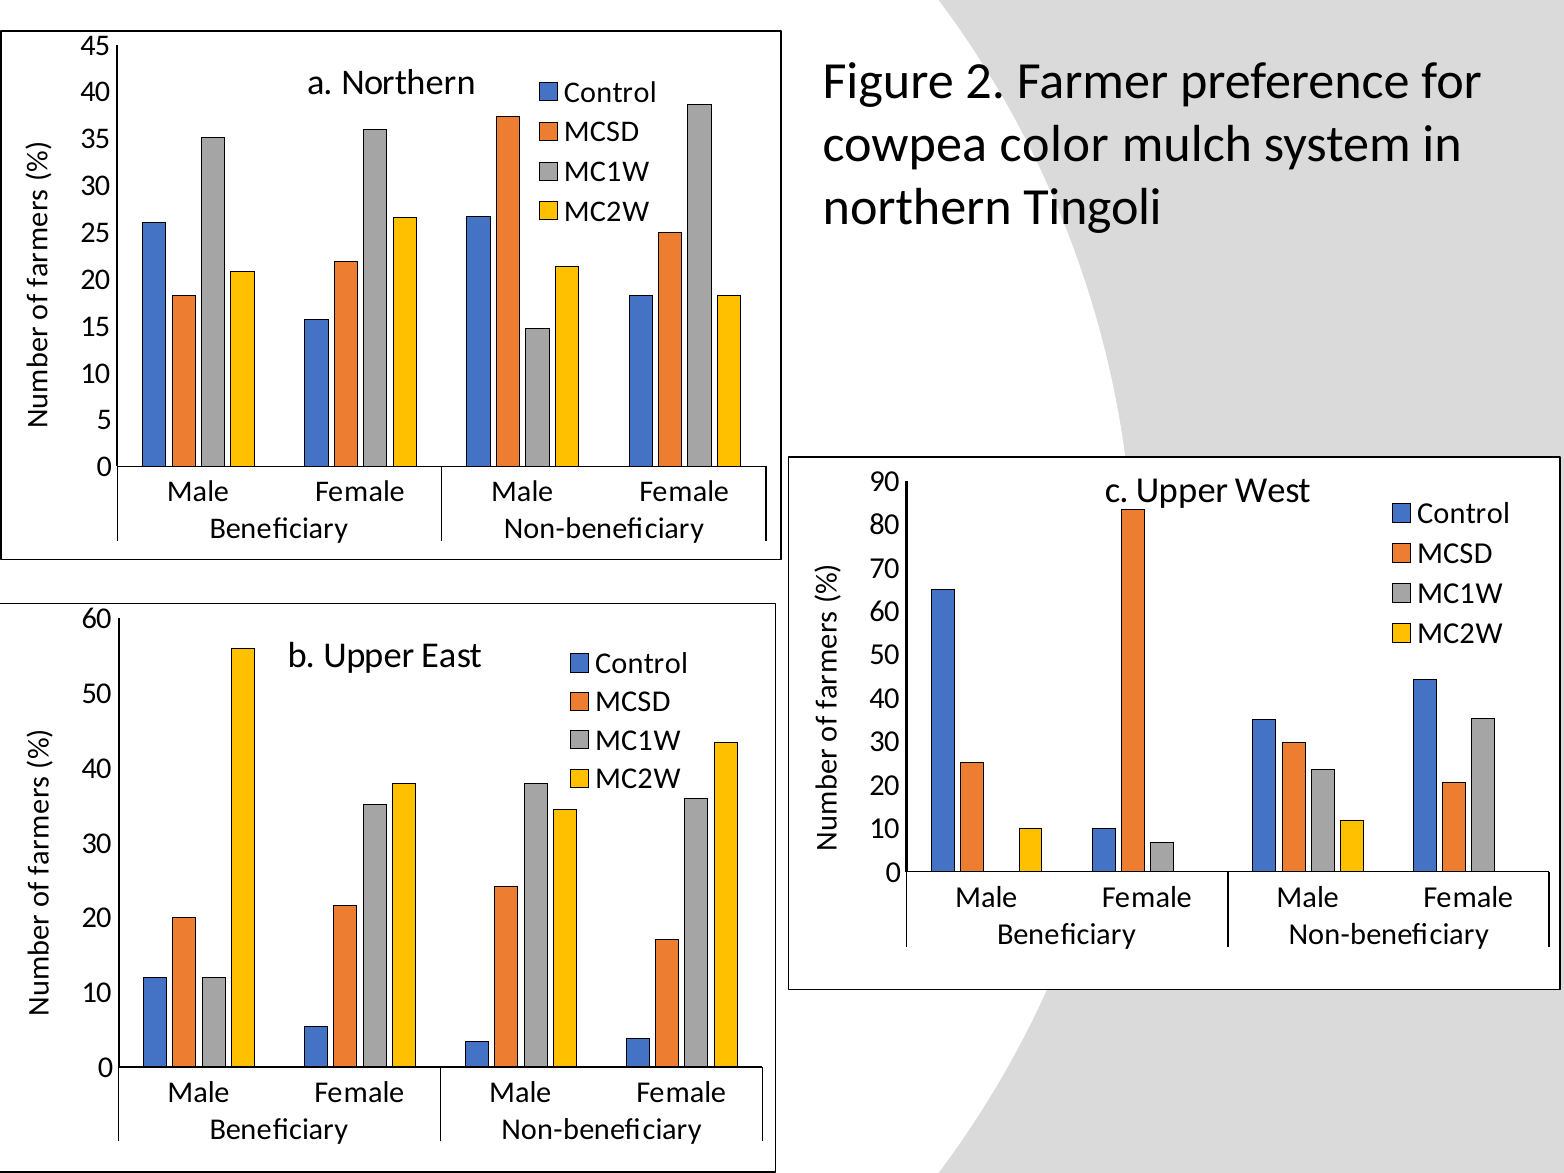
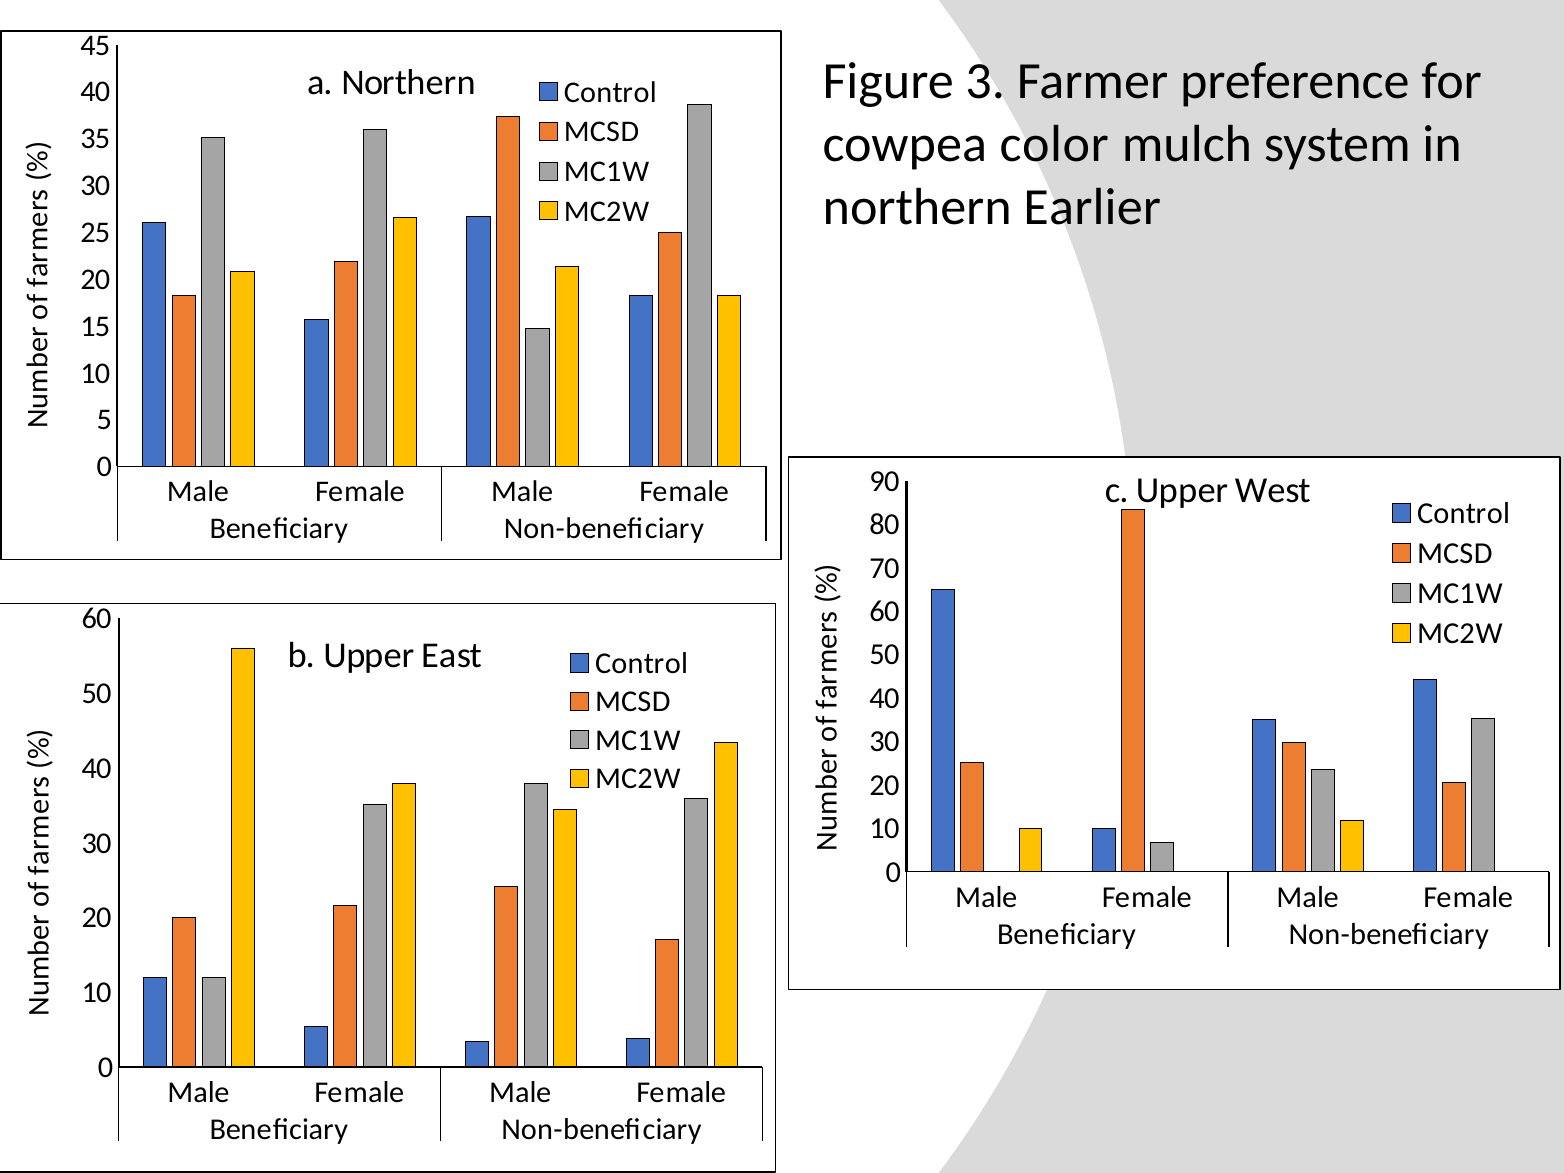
2: 2 -> 3 (985, 82)
Tingoli: Tingoli -> Earlier (1092, 207)
